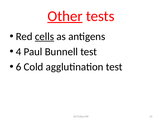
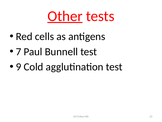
cells underline: present -> none (44, 36)
4: 4 -> 7 (19, 52)
6: 6 -> 9 (19, 67)
